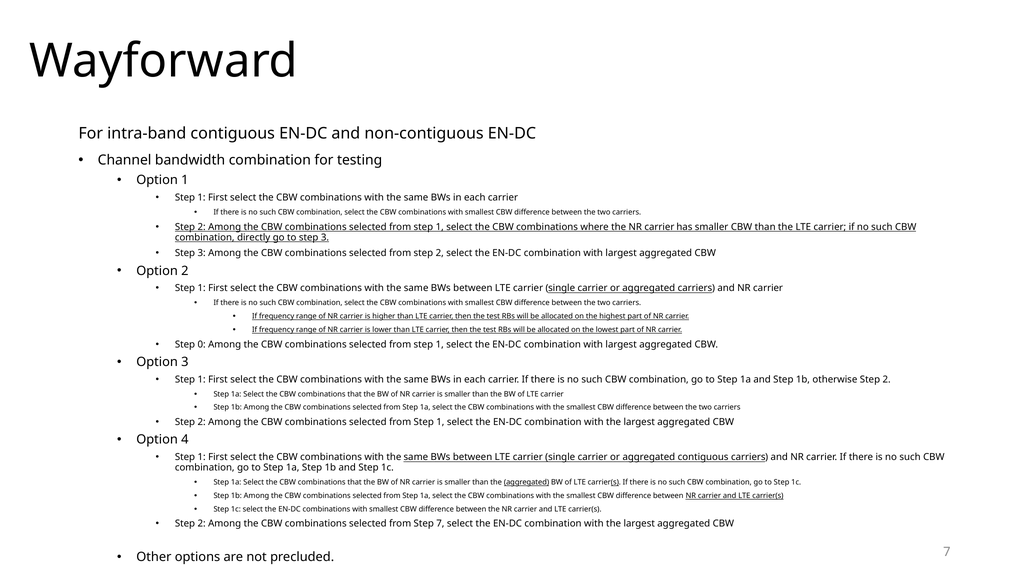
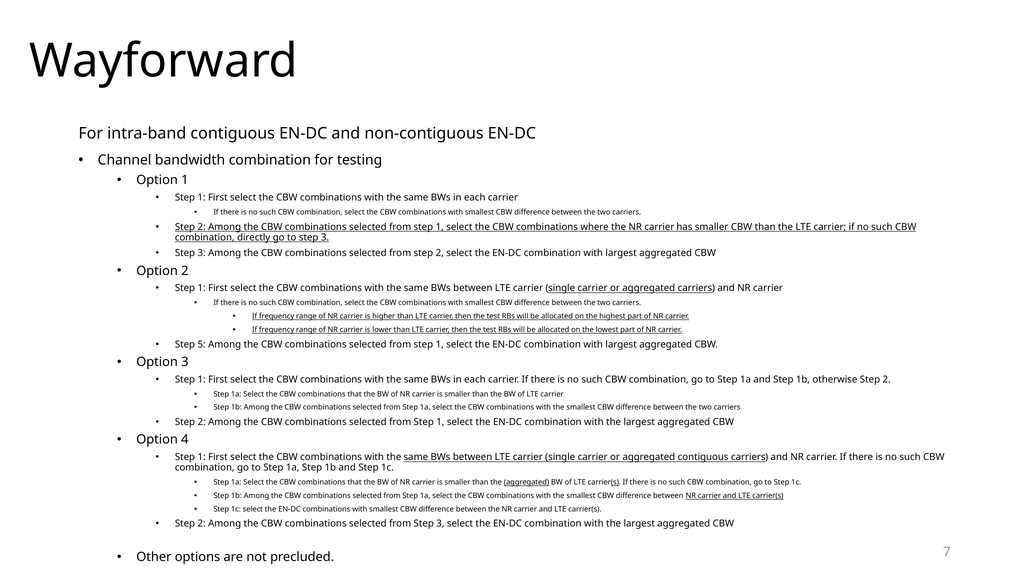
0: 0 -> 5 (202, 344)
from Step 7: 7 -> 3 (440, 524)
